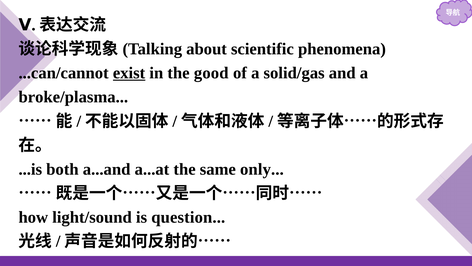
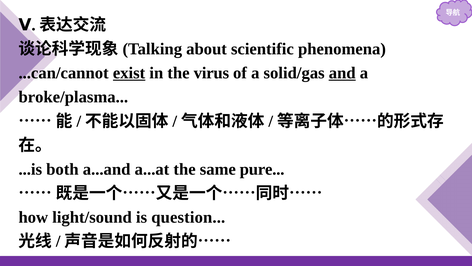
good: good -> virus (211, 73)
and underline: none -> present (342, 73)
only: only -> pure (262, 169)
